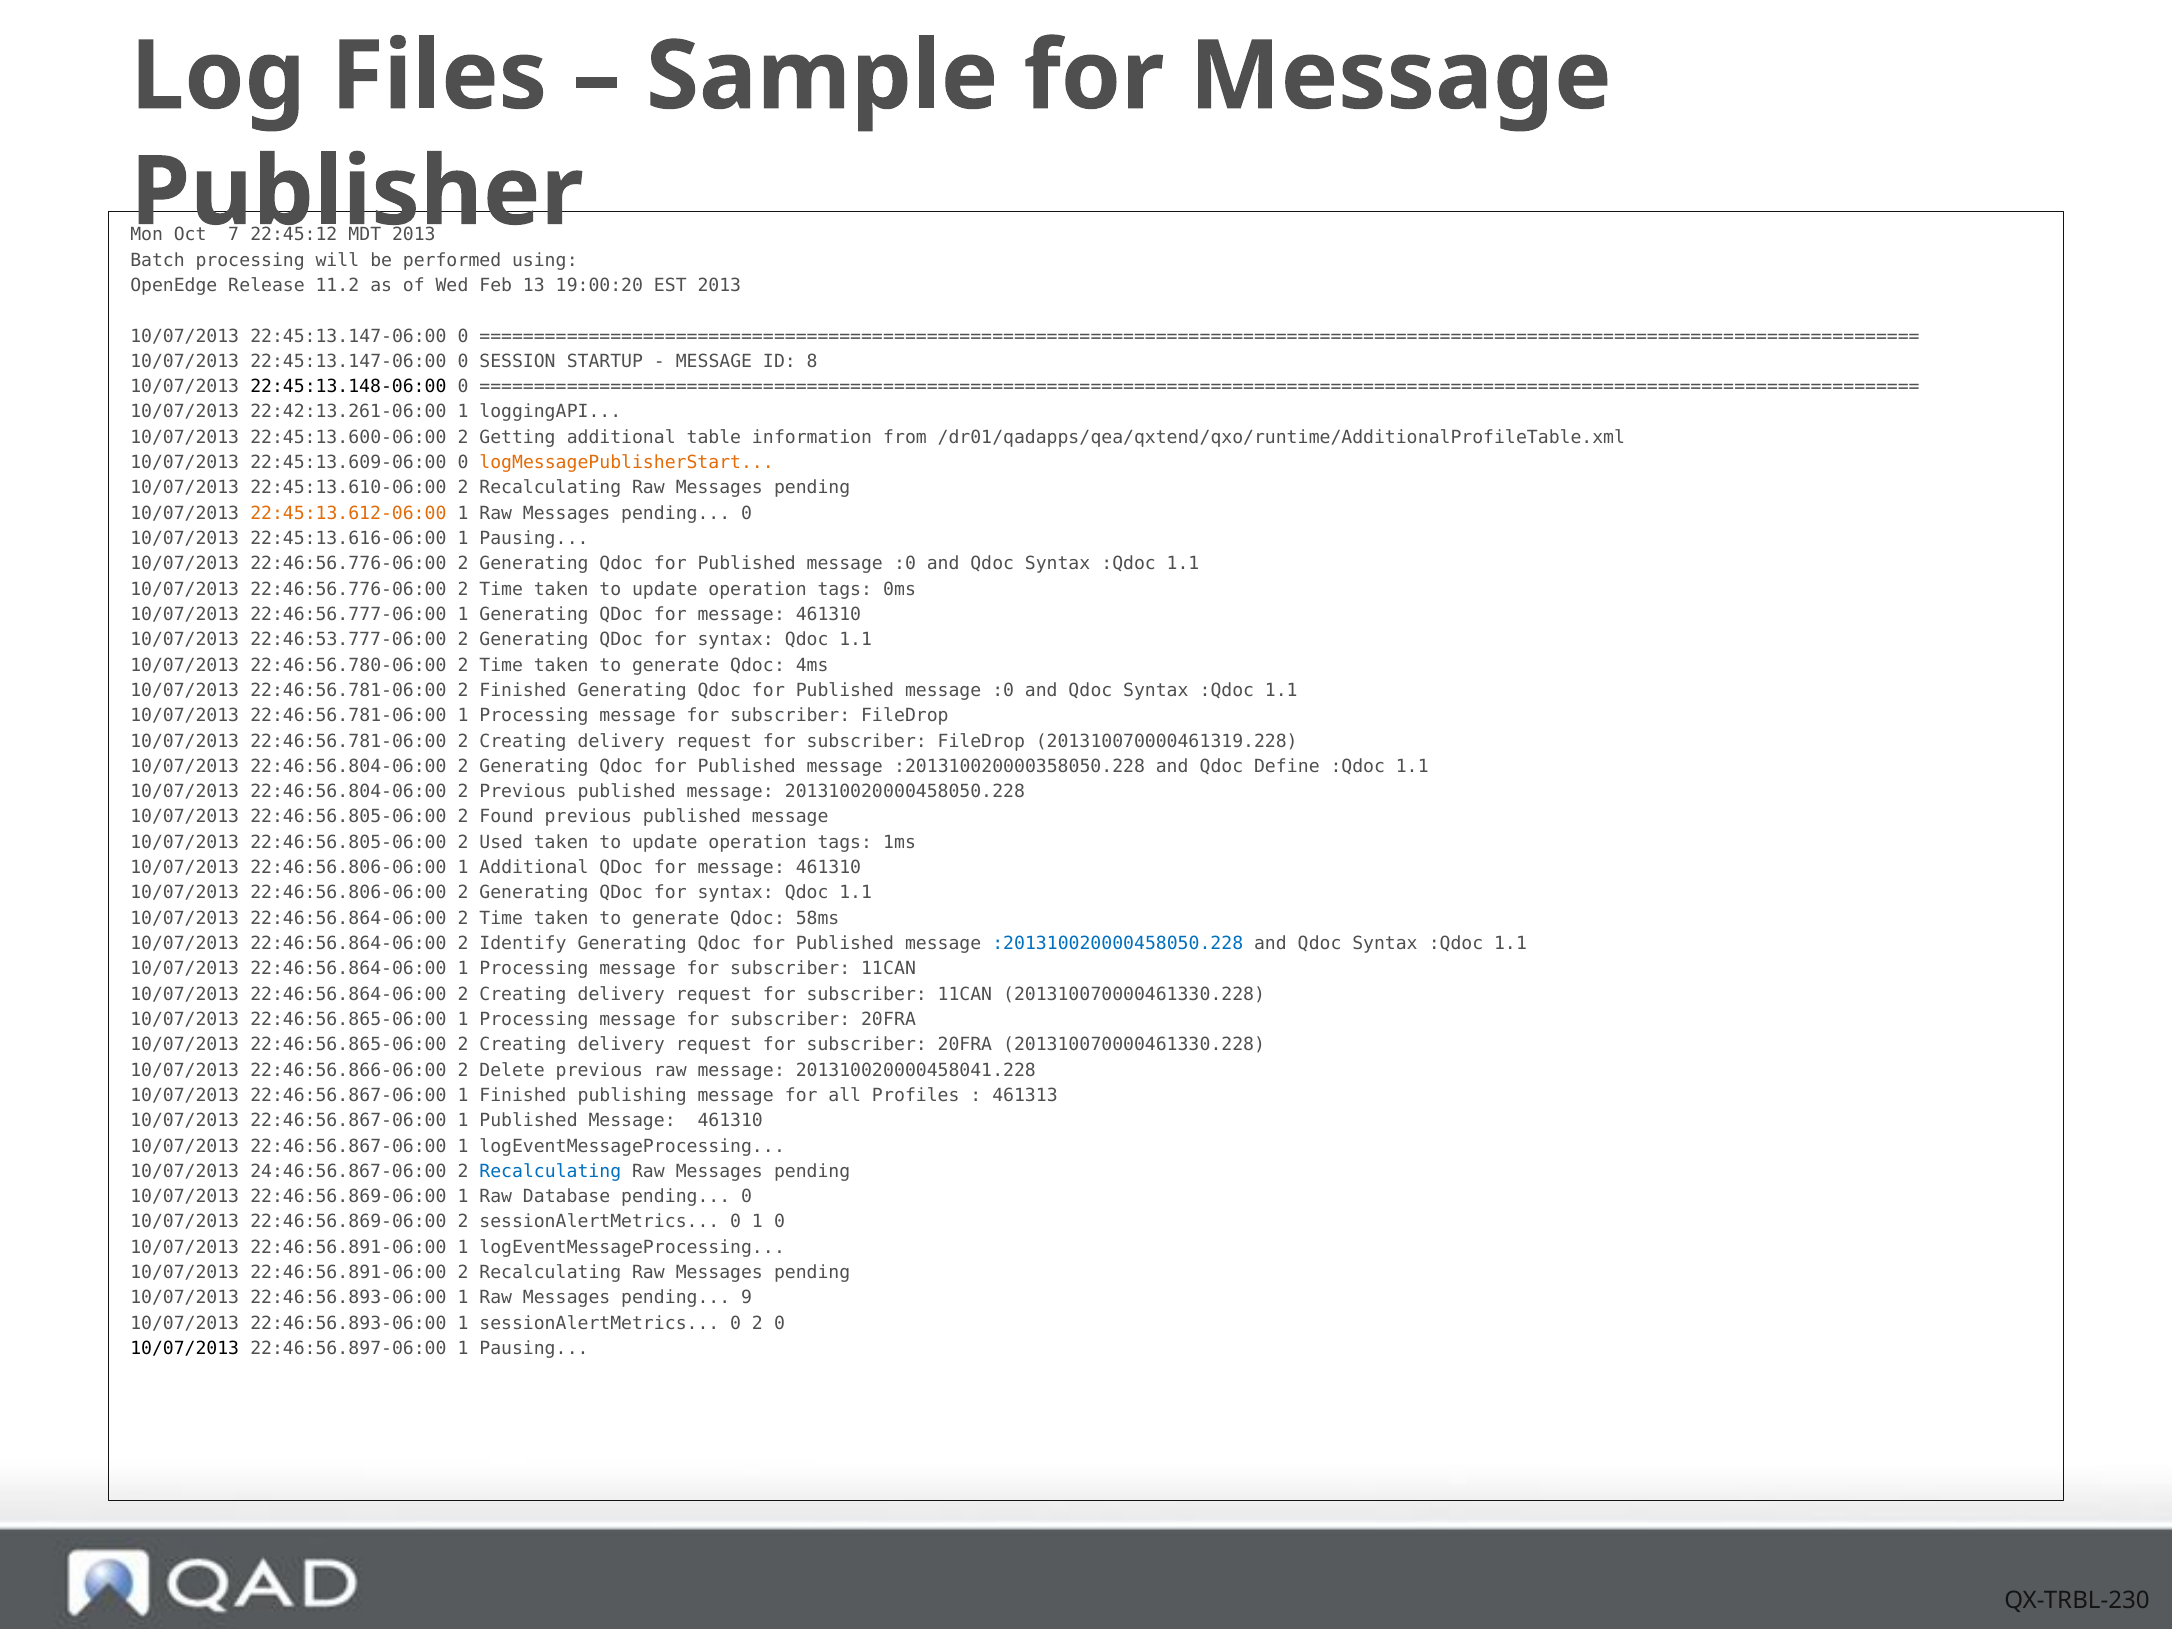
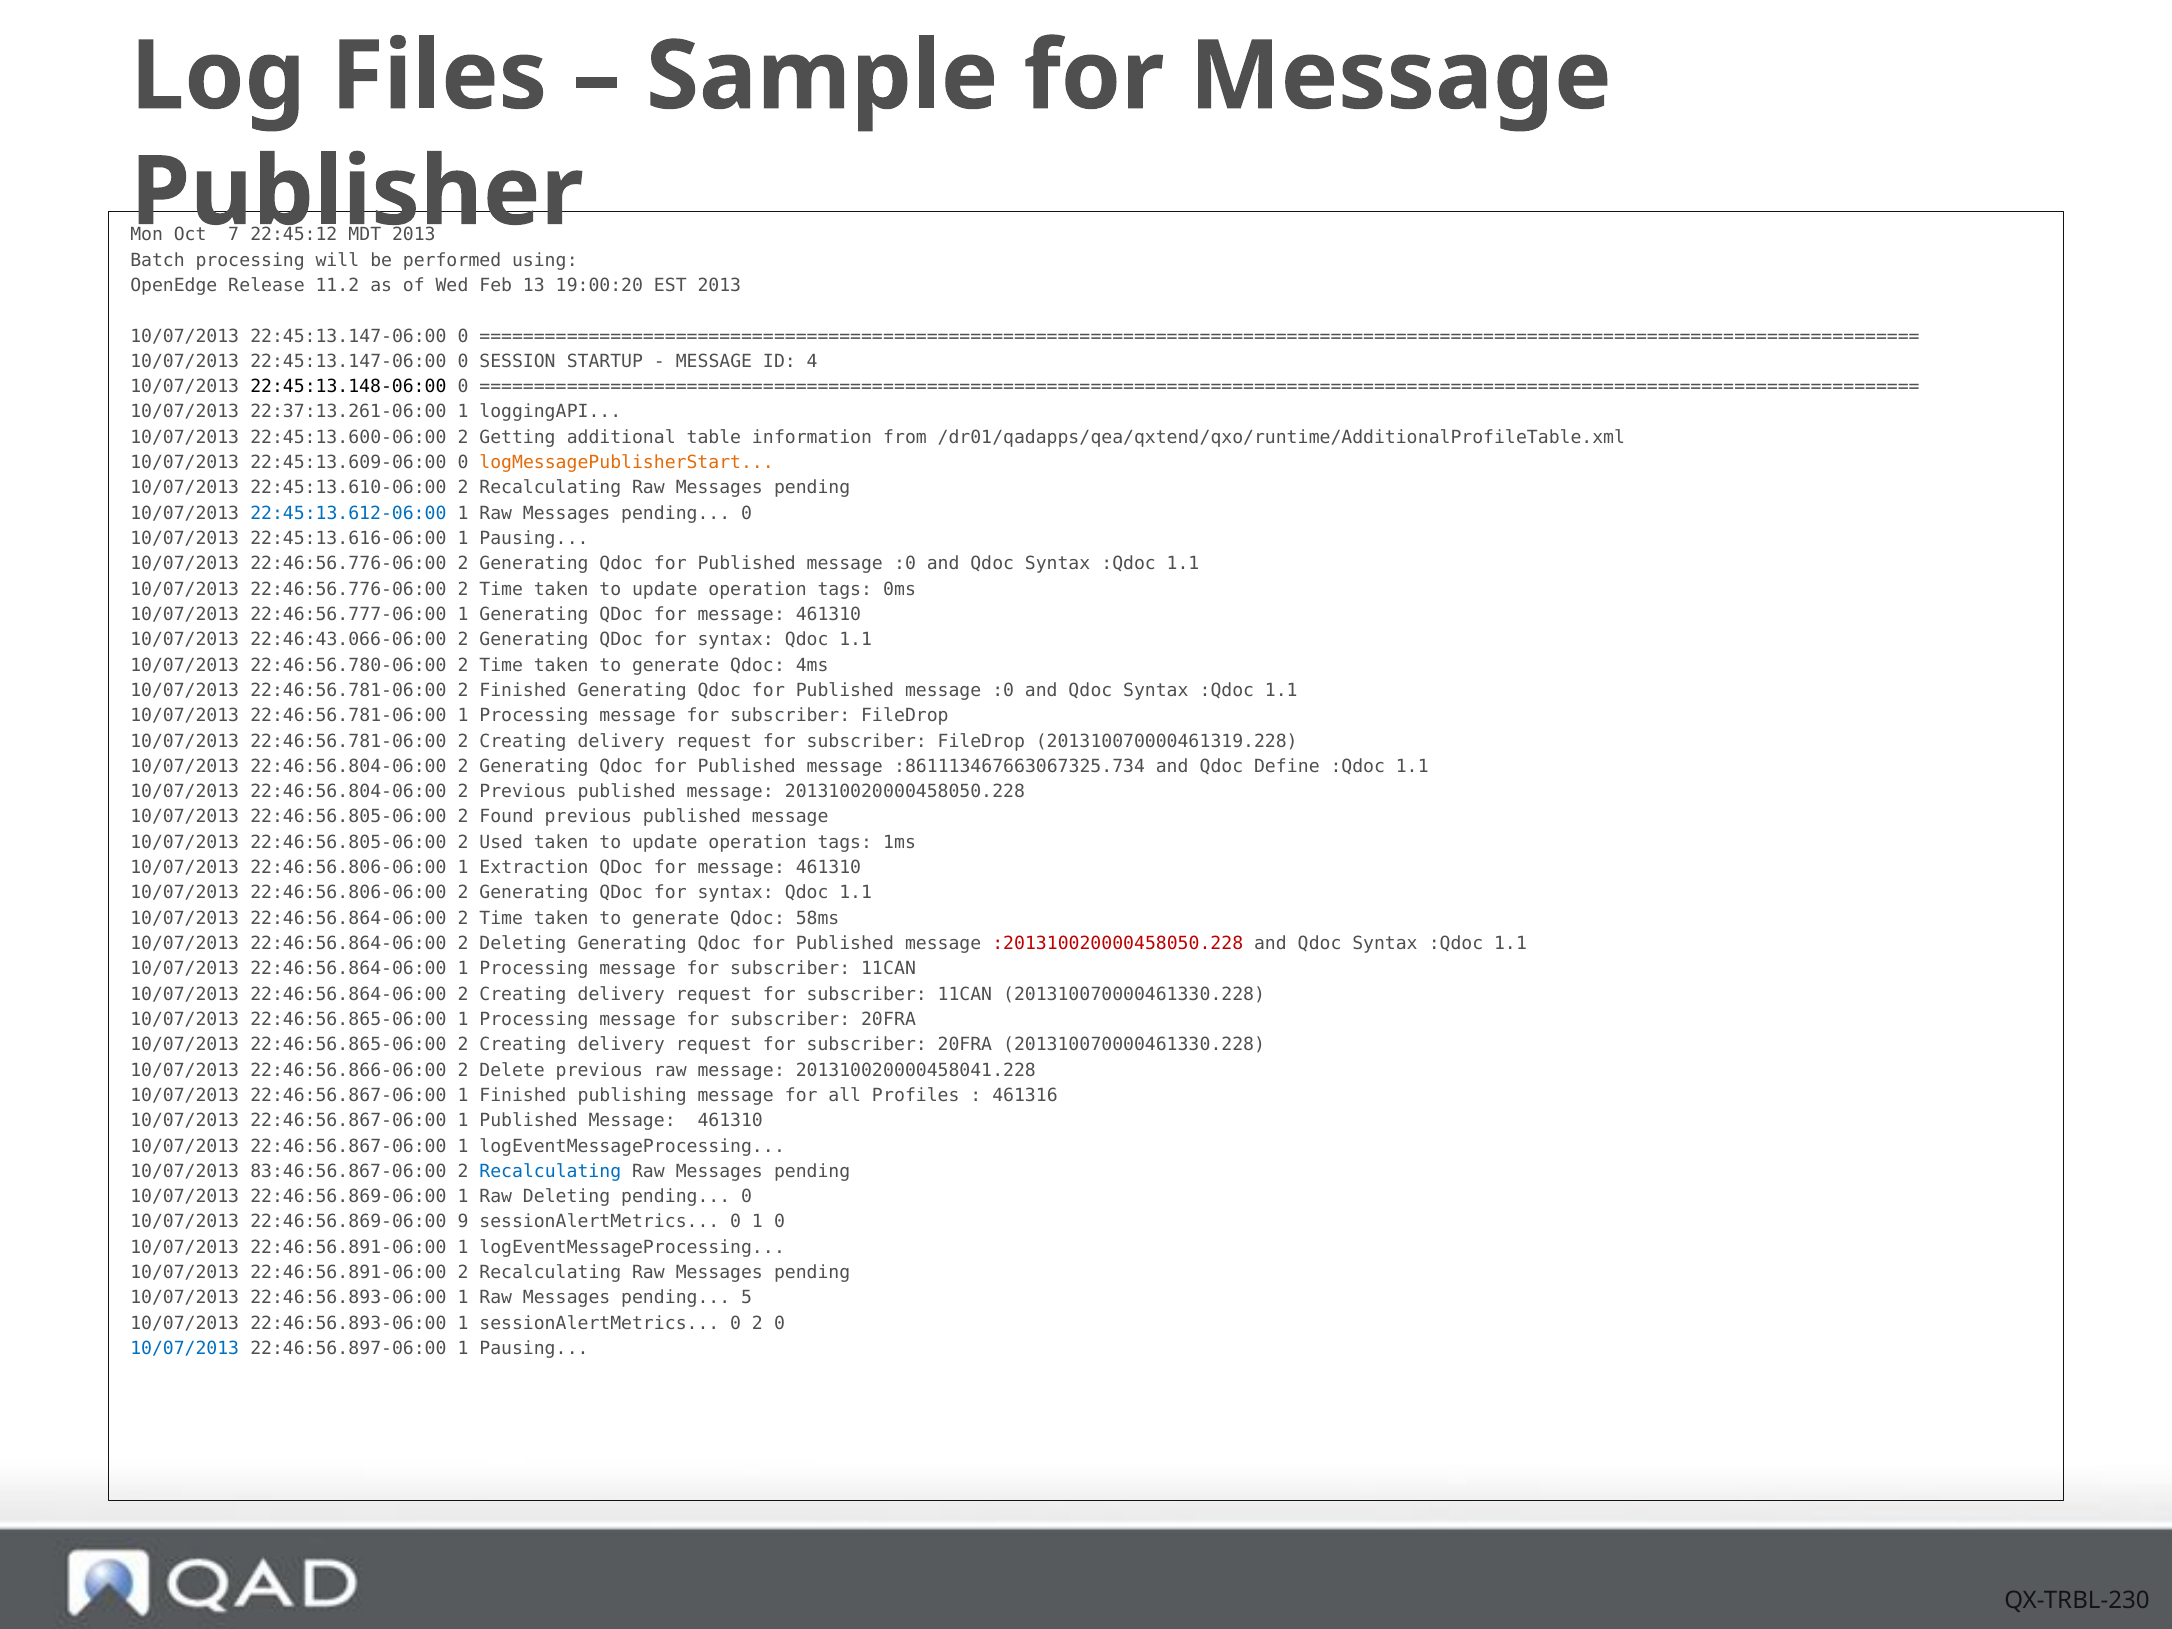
8: 8 -> 4 (812, 361)
22:42:13.261-06:00: 22:42:13.261-06:00 -> 22:37:13.261-06:00 (348, 412)
22:45:13.612-06:00 colour: orange -> blue (348, 513)
22:46:53.777-06:00: 22:46:53.777-06:00 -> 22:46:43.066-06:00 (348, 640)
:201310020000358050.228: :201310020000358050.228 -> :861113467663067325.734 (1020, 766)
1 Additional: Additional -> Extraction (534, 868)
2 Identify: Identify -> Deleting (523, 944)
:201310020000458050.228 colour: blue -> red (1118, 944)
461313: 461313 -> 461316 (1025, 1095)
24:46:56.867-06:00: 24:46:56.867-06:00 -> 83:46:56.867-06:00 (348, 1171)
Raw Database: Database -> Deleting (567, 1197)
22:46:56.869-06:00 2: 2 -> 9 (463, 1222)
9: 9 -> 5 (747, 1298)
10/07/2013 colour: black -> blue (185, 1349)
